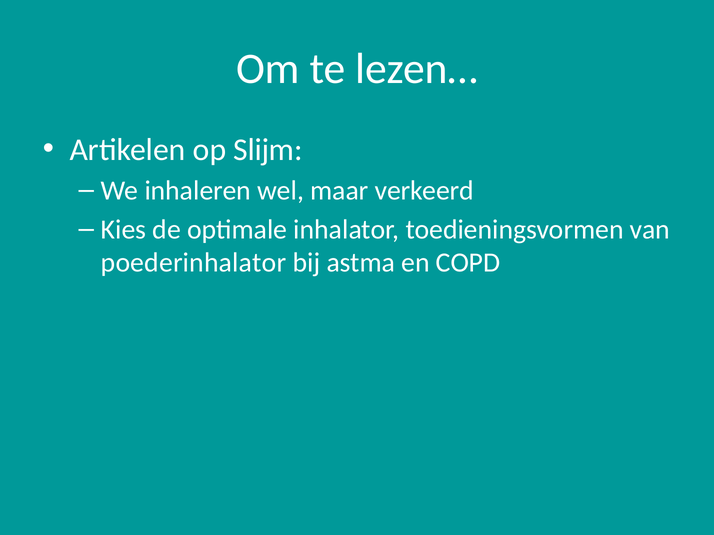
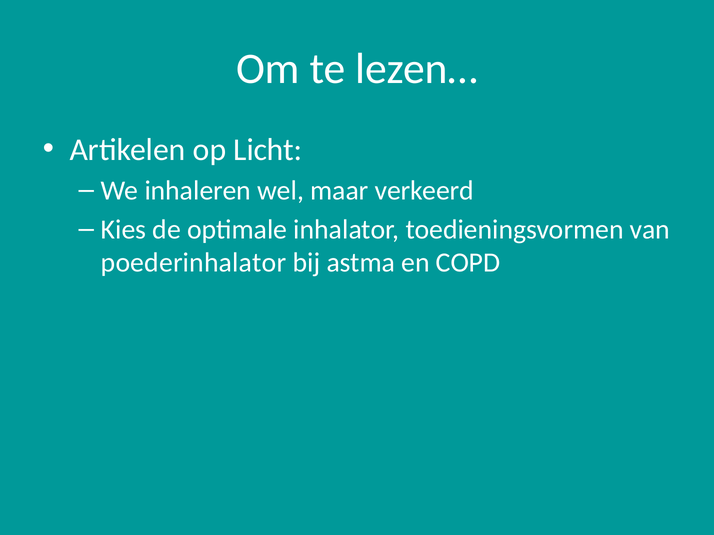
Slijm: Slijm -> Licht (268, 150)
